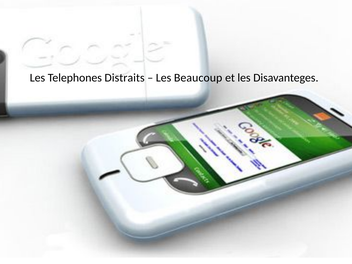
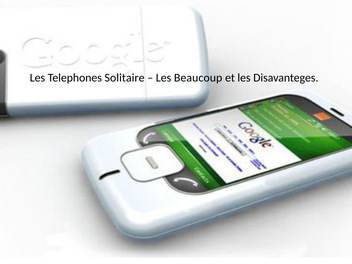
Distraits: Distraits -> Solitaire (125, 78)
